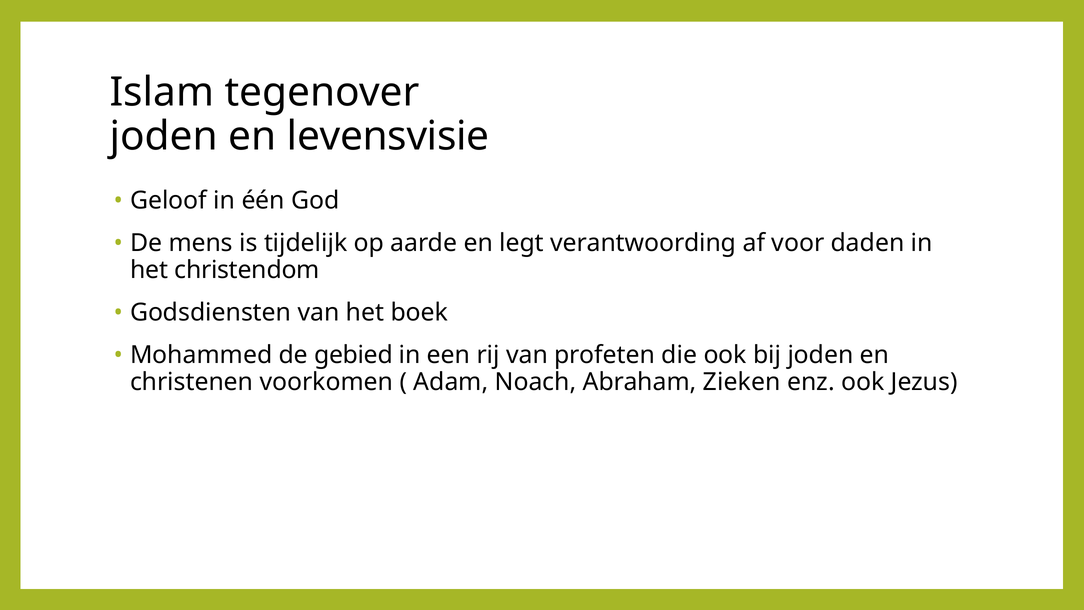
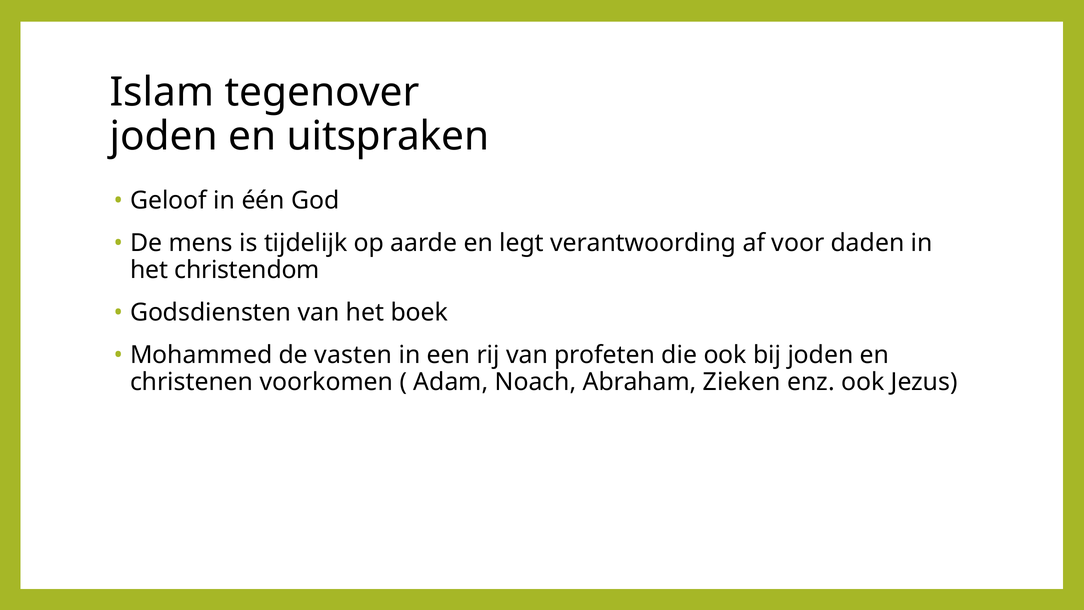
levensvisie: levensvisie -> uitspraken (388, 136)
gebied: gebied -> vasten (353, 355)
